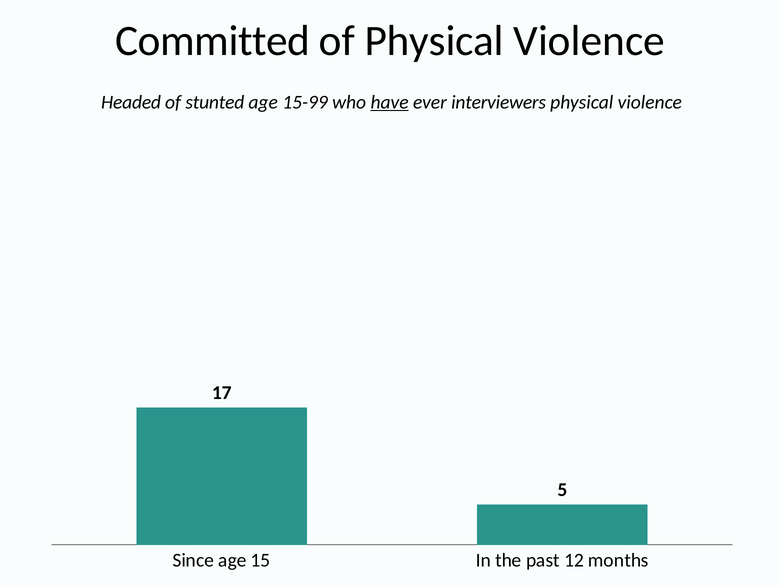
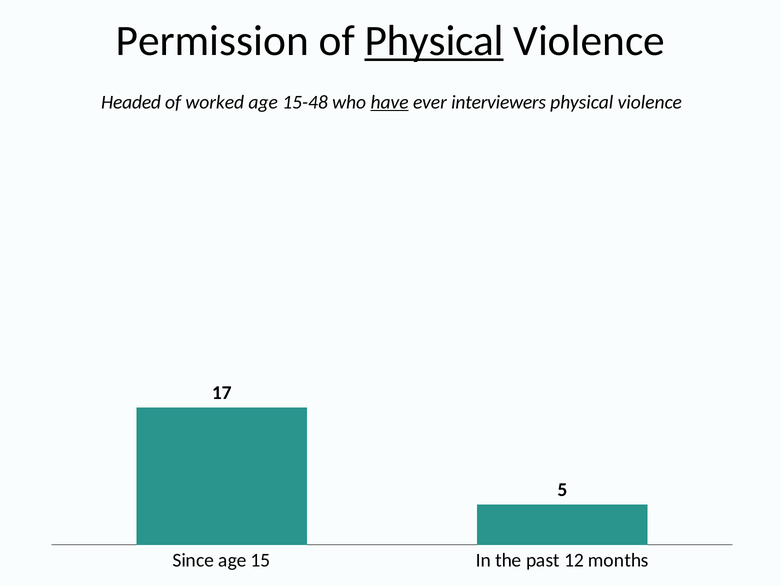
Committed: Committed -> Permission (212, 41)
Physical underline: none -> present (434, 41)
stunted: stunted -> worked (215, 102)
15-99: 15-99 -> 15-48 (305, 102)
